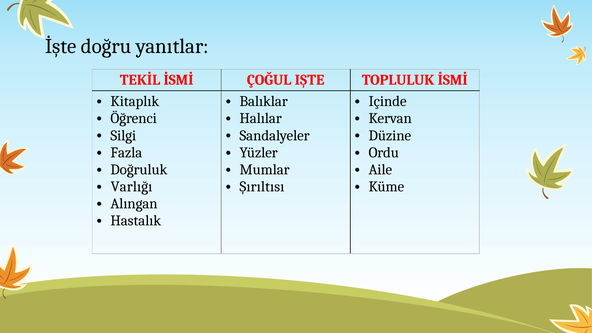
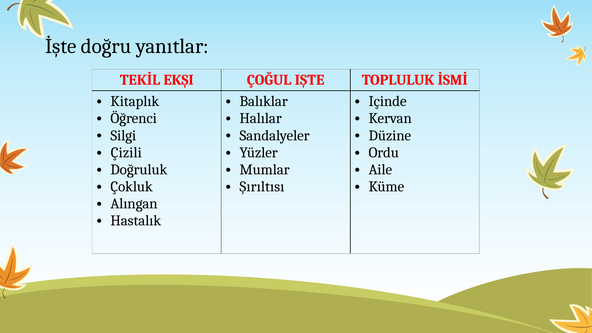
TEKİL İSMİ: İSMİ -> EKŞI (179, 80)
Fazla: Fazla -> Çizili (126, 152)
Varlığı: Varlığı -> Çokluk (132, 187)
